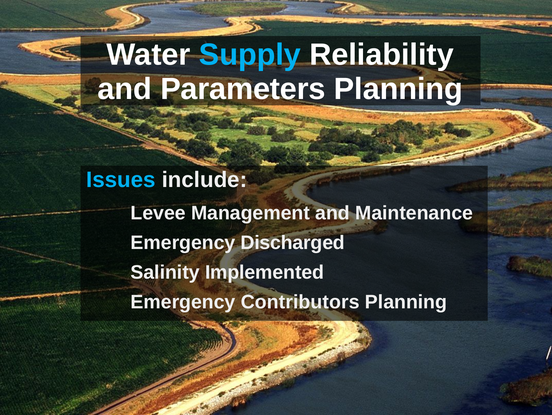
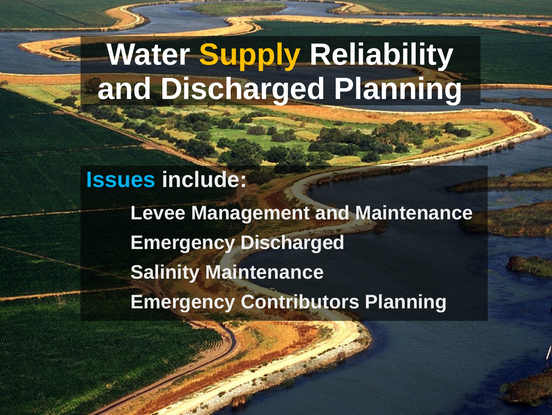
Supply colour: light blue -> yellow (250, 55)
and Parameters: Parameters -> Discharged (243, 89)
Salinity Implemented: Implemented -> Maintenance (264, 272)
